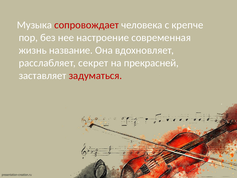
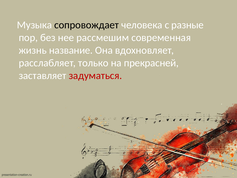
сопровождает colour: red -> black (87, 25)
крепче: крепче -> разные (188, 25)
настроение: настроение -> рассмешим (103, 38)
секрет: секрет -> только (93, 63)
